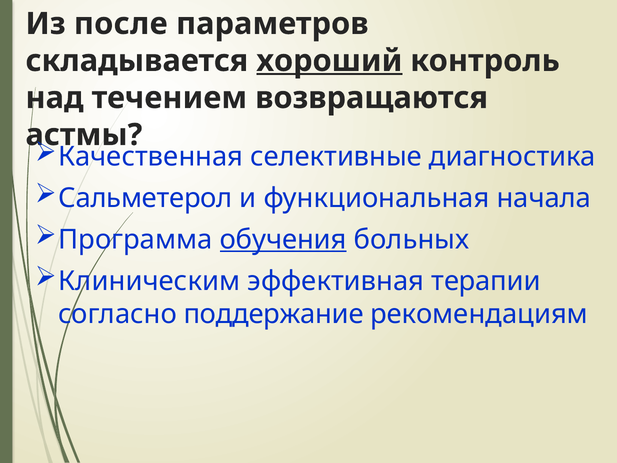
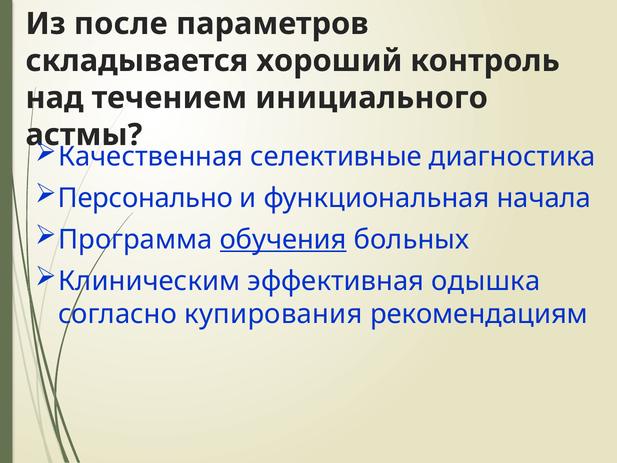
хороший underline: present -> none (329, 61)
возвращаются: возвращаются -> инициального (371, 98)
Сальметерол: Сальметерол -> Персонально (145, 198)
терапии: терапии -> одышка (486, 281)
поддержание: поддержание -> купирования (273, 314)
